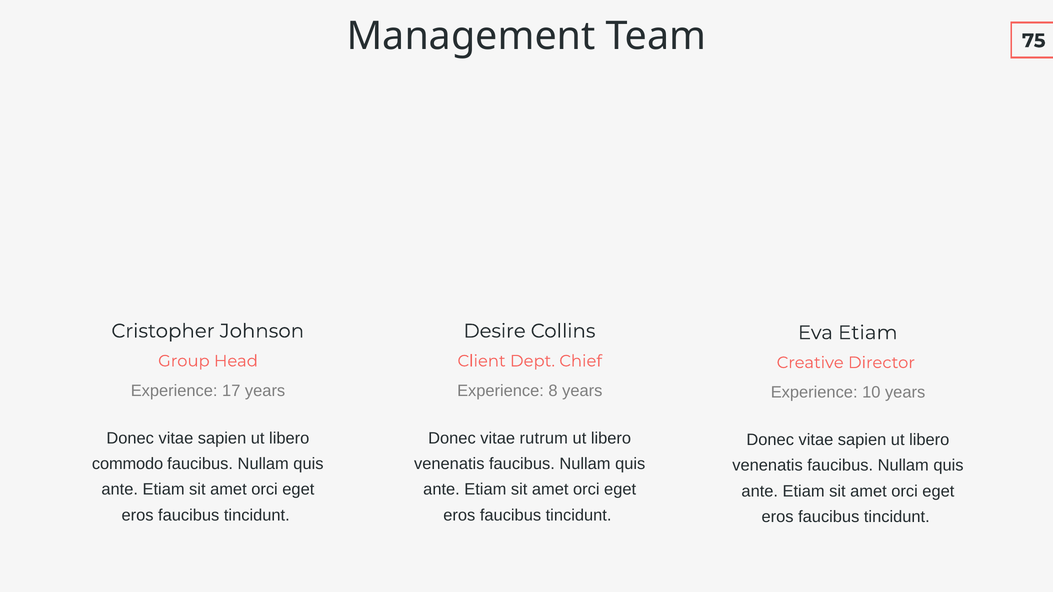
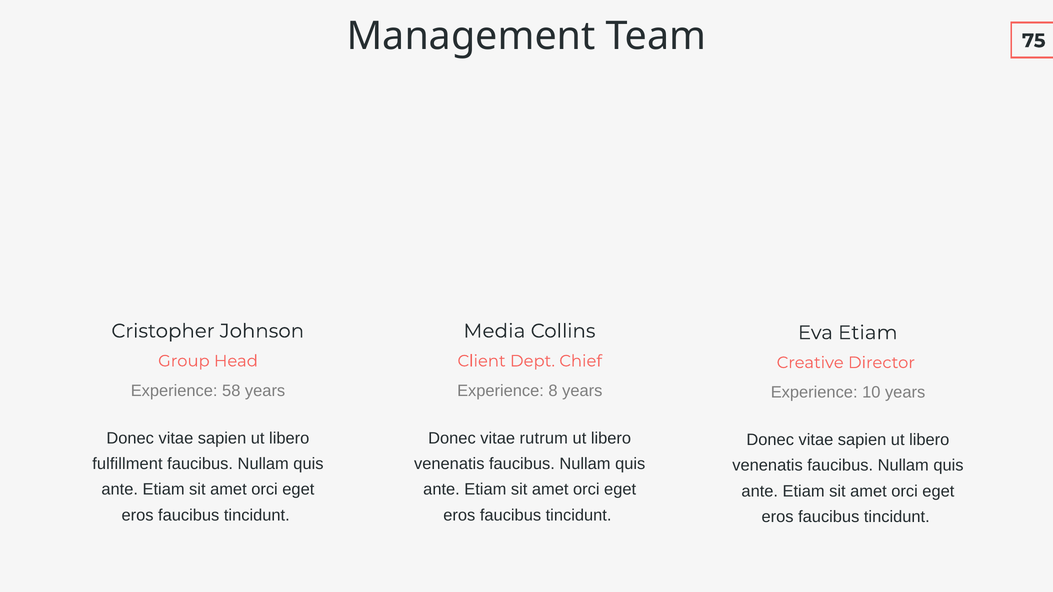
Desire: Desire -> Media (494, 331)
17: 17 -> 58 (231, 391)
commodo: commodo -> fulfillment (127, 464)
